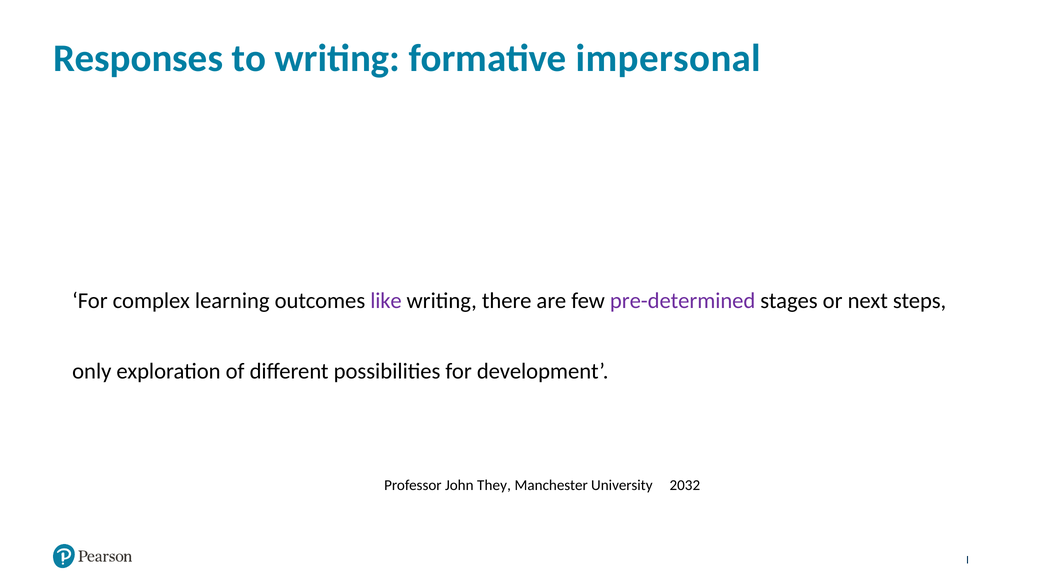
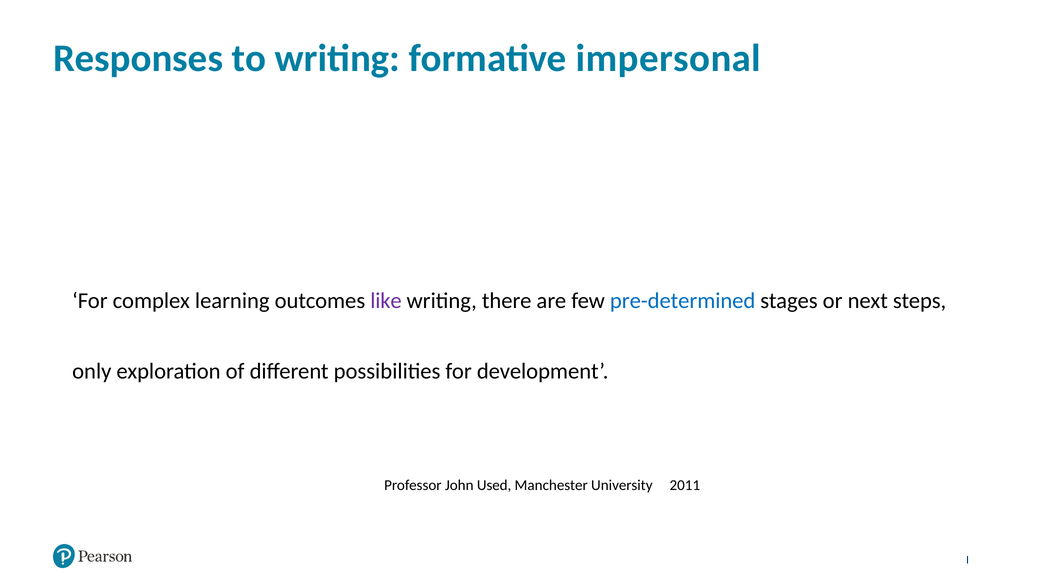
pre-determined colour: purple -> blue (683, 301)
They: They -> Used (494, 485)
2032: 2032 -> 2011 (685, 485)
